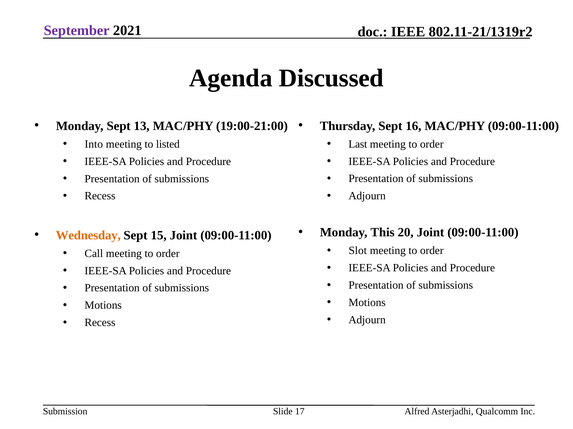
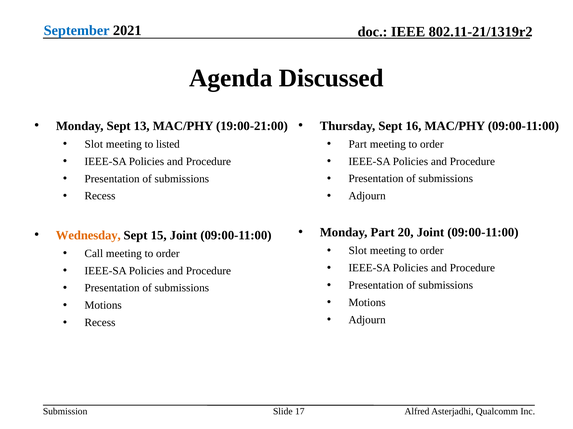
September colour: purple -> blue (77, 30)
Into: Into -> Slot (94, 144)
Last: Last -> Part (358, 144)
Monday This: This -> Part (383, 233)
